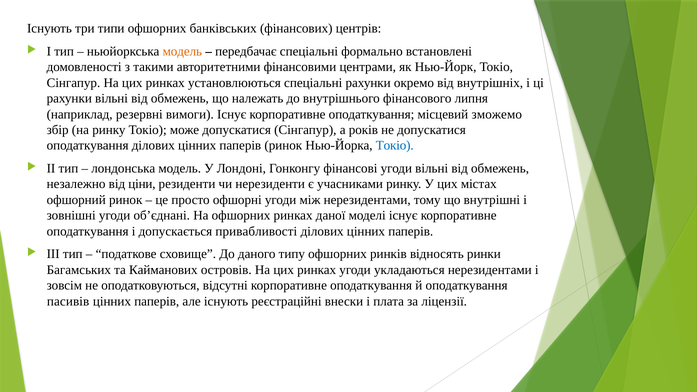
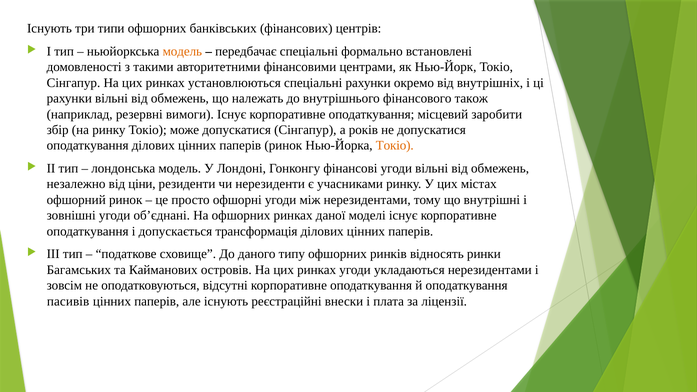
липня: липня -> також (471, 99)
зможемо: зможемо -> заробити (497, 114)
Токіо colour: blue -> orange (395, 146)
привабливості: привабливості -> трансформація (256, 231)
